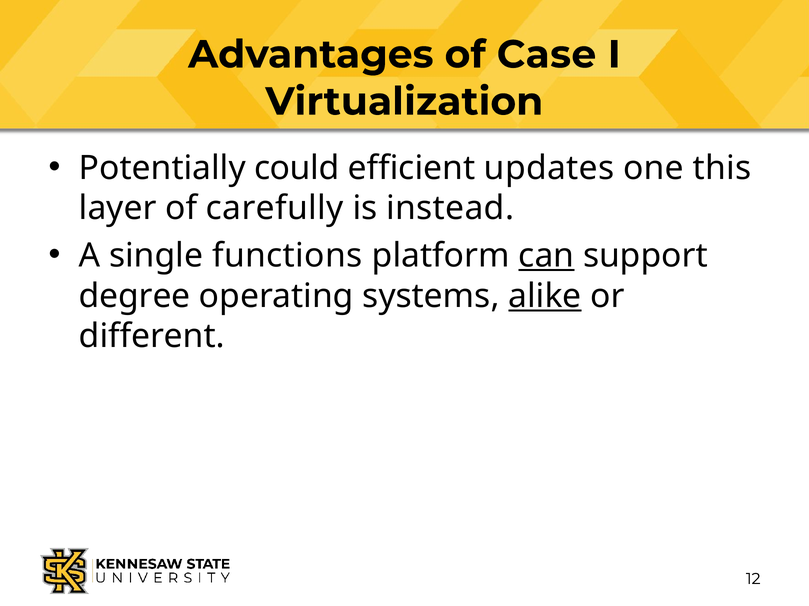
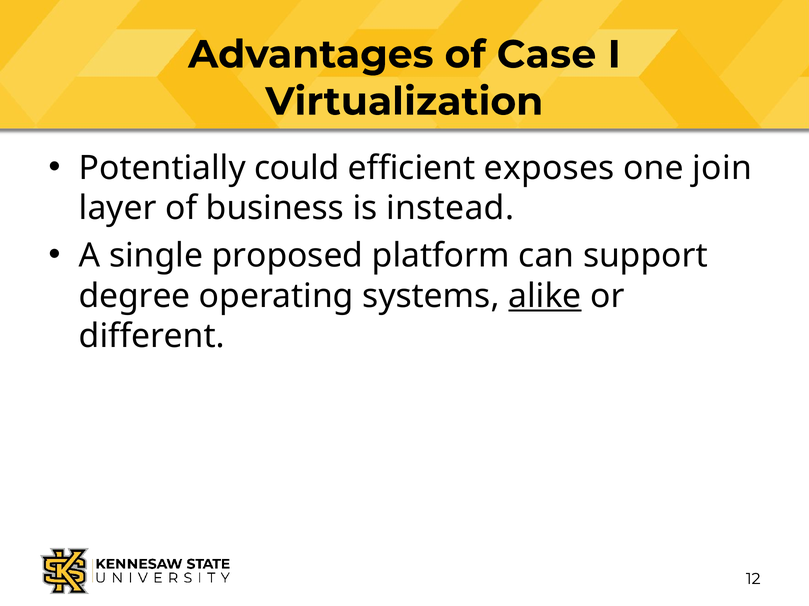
updates: updates -> exposes (549, 168)
this: this -> join (722, 168)
carefully: carefully -> business (275, 209)
functions: functions -> proposed (287, 256)
can underline: present -> none (546, 256)
